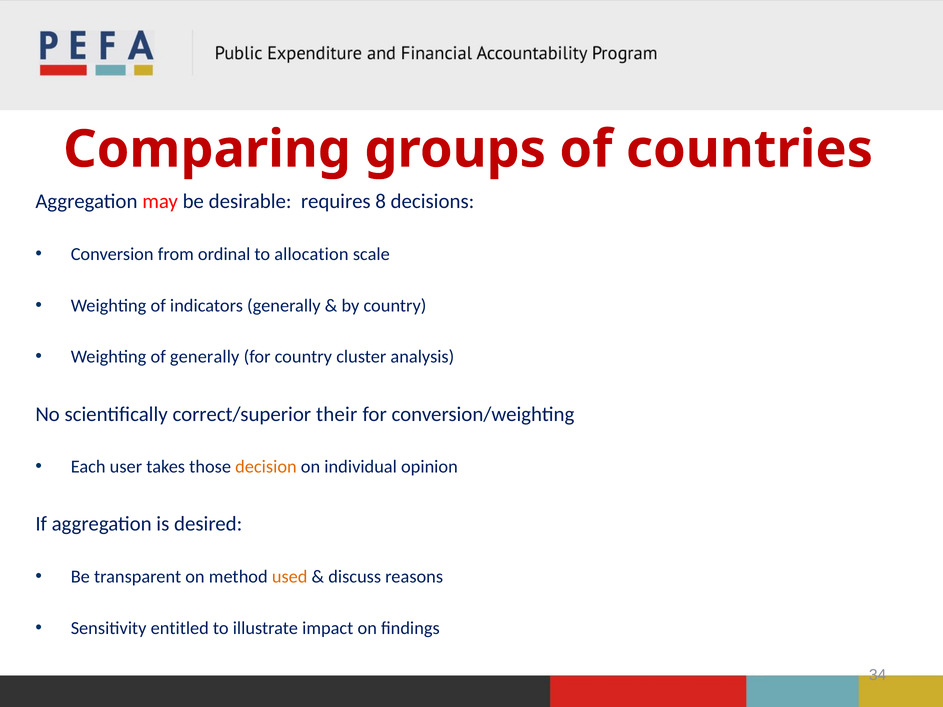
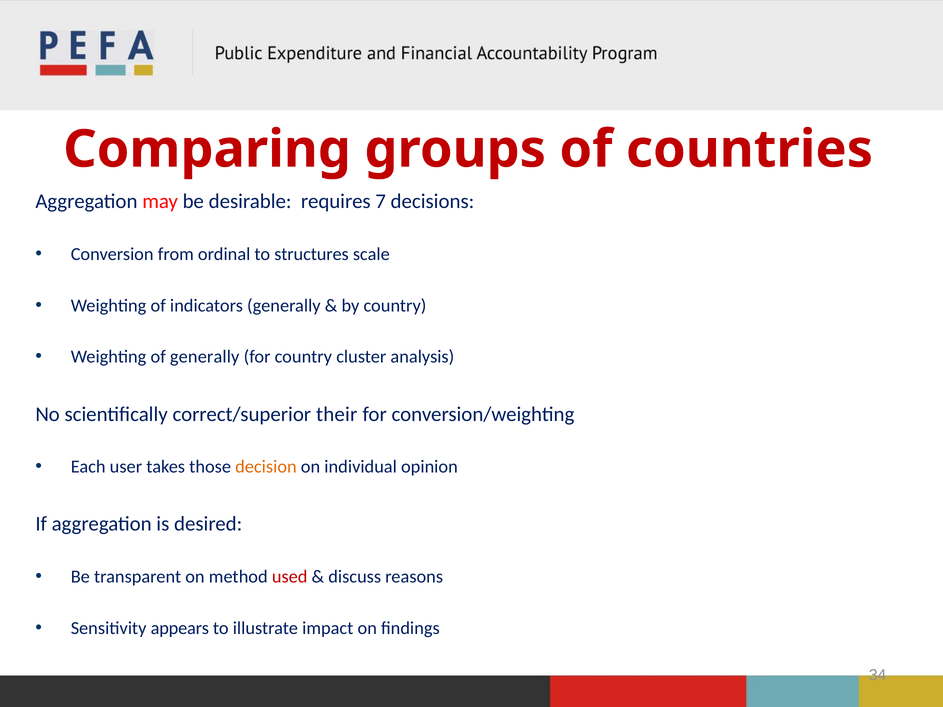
8: 8 -> 7 (381, 202)
allocation: allocation -> structures (312, 254)
used colour: orange -> red (290, 577)
entitled: entitled -> appears (180, 628)
